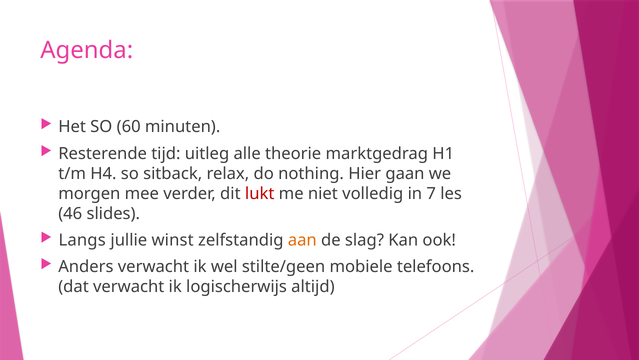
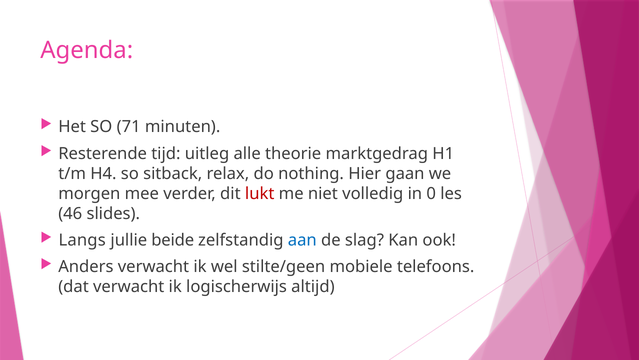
60: 60 -> 71 (129, 127)
7: 7 -> 0 (431, 193)
winst: winst -> beide (173, 240)
aan colour: orange -> blue (302, 240)
